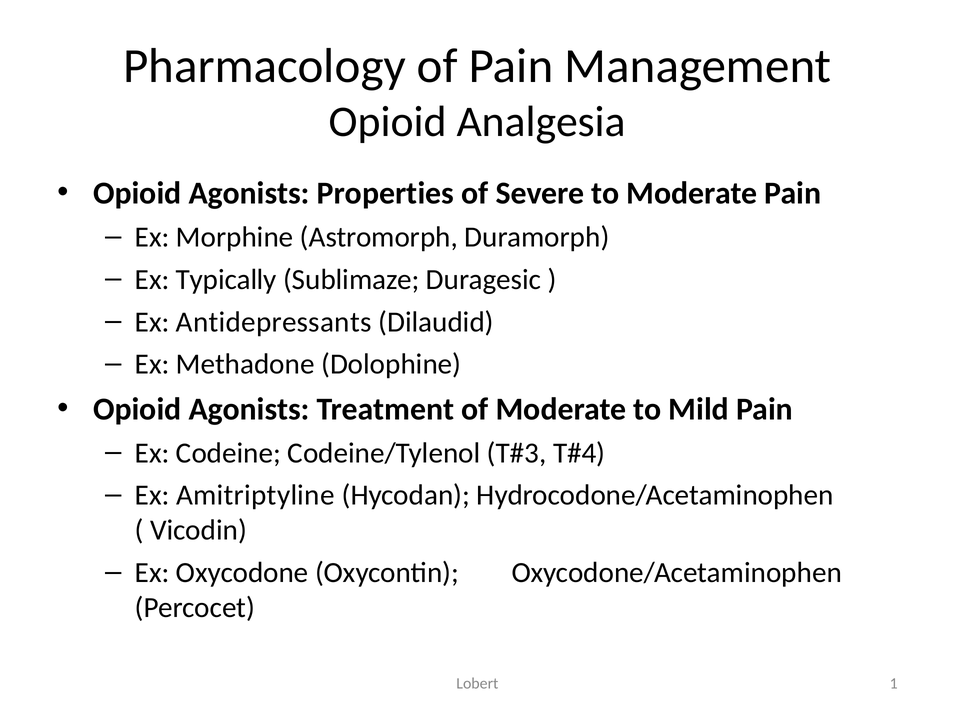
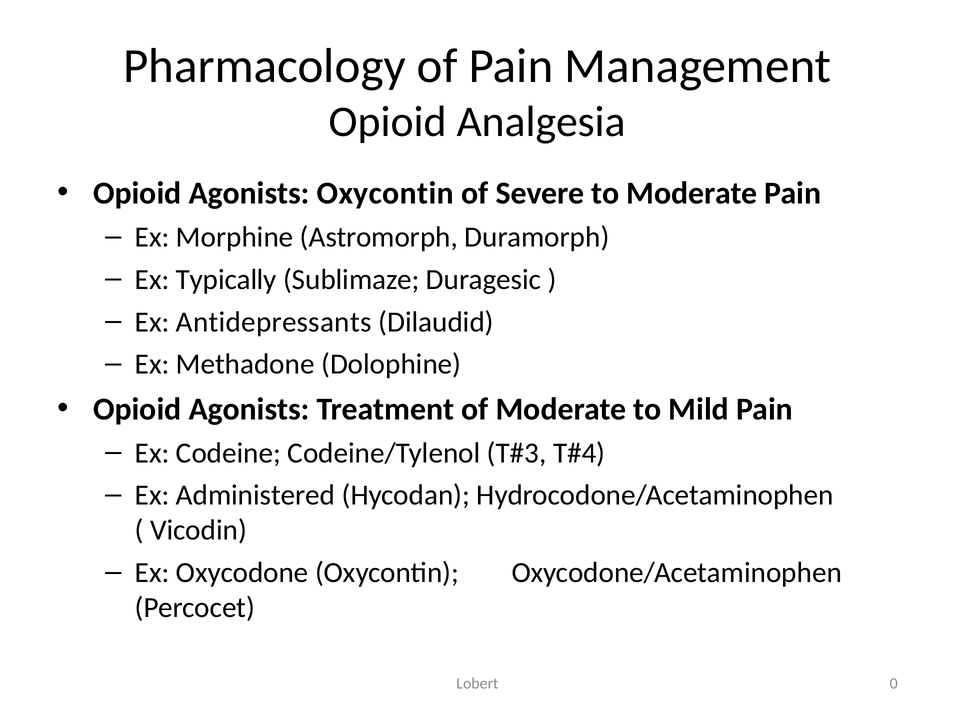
Agonists Properties: Properties -> Oxycontin (385, 193)
Amitriptyline: Amitriptyline -> Administered (256, 496)
1: 1 -> 0 (894, 684)
